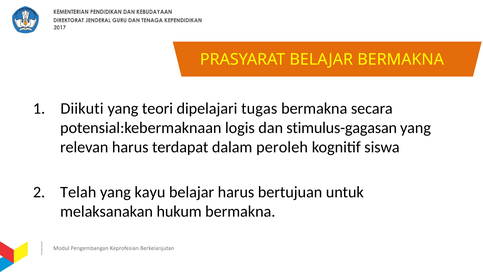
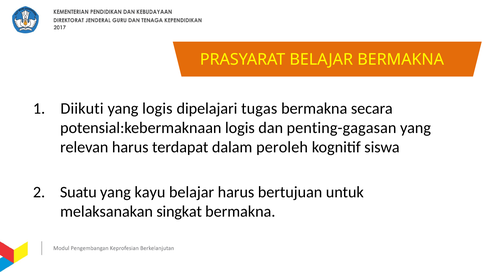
yang teori: teori -> logis (157, 108)
stimulus-gagasan: stimulus-gagasan -> penting-gagasan (342, 128)
Telah: Telah -> Suatu (78, 192)
hukum: hukum -> singkat (179, 211)
